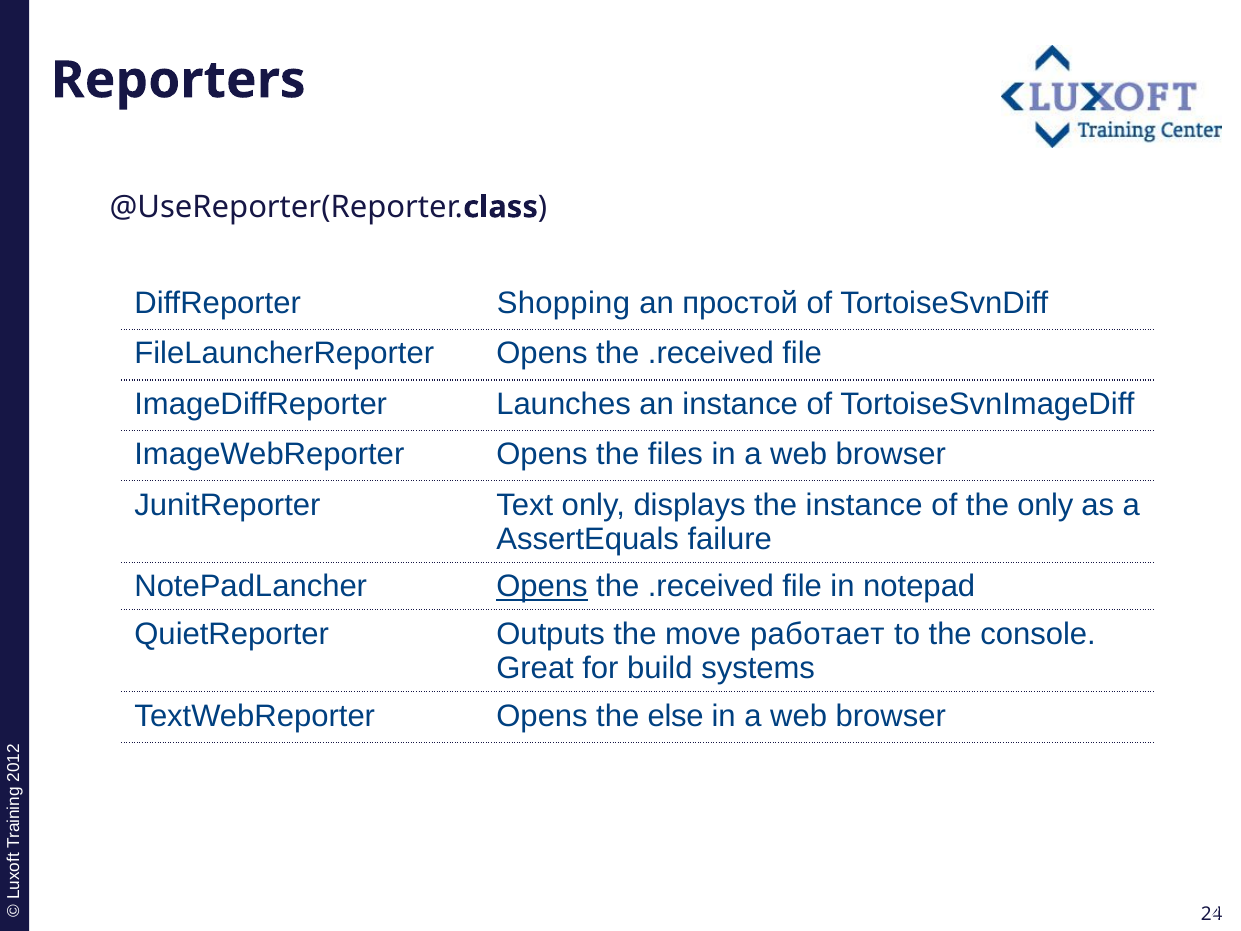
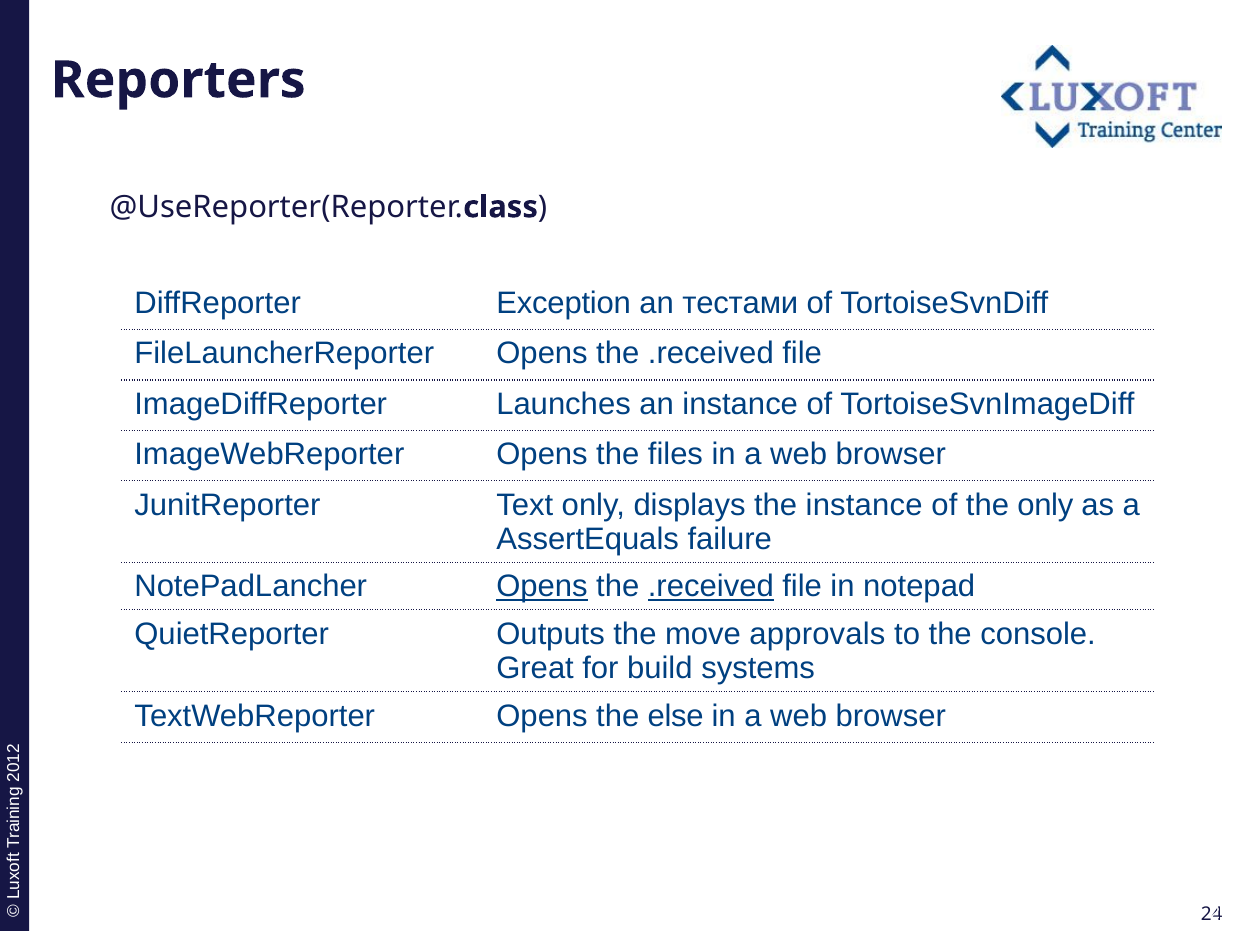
Shopping: Shopping -> Exception (564, 303)
простой: простой -> тестами (740, 303)
.received underline: none -> present (711, 587)
работает: работает -> approvals (817, 634)
